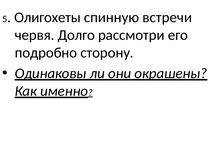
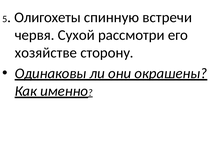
Долго: Долго -> Сухой (76, 35)
подробно: подробно -> хозяйстве (46, 53)
